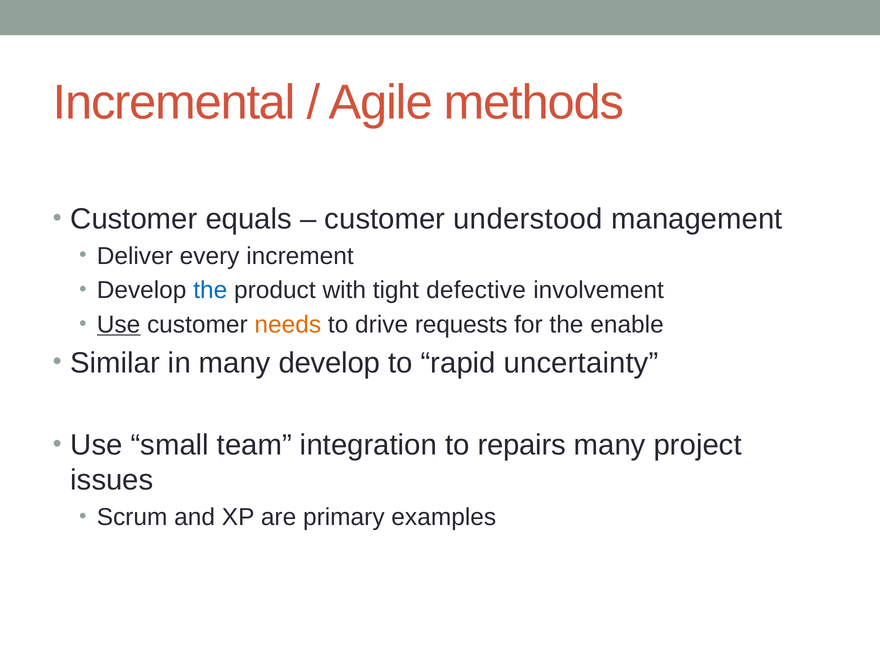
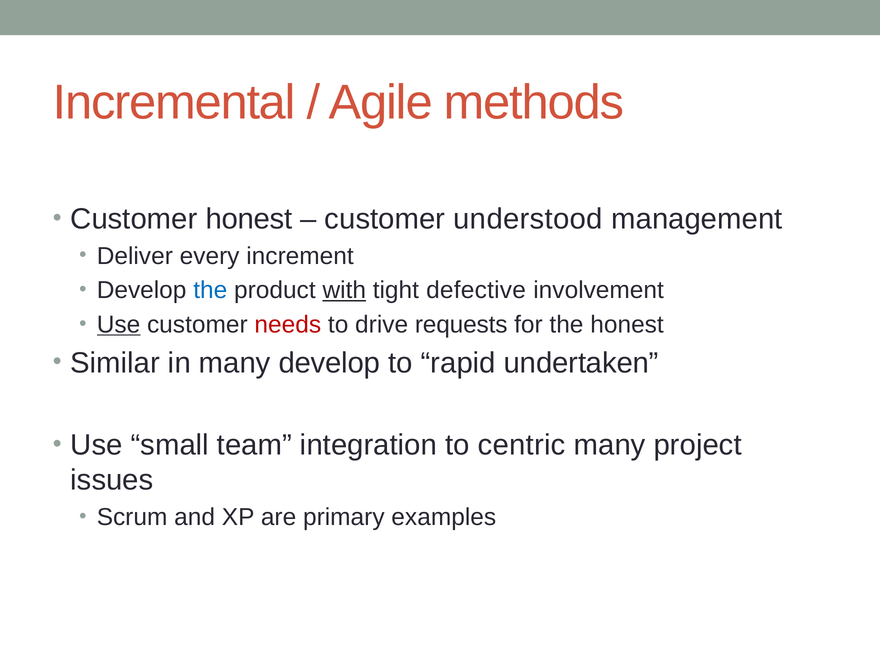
Customer equals: equals -> honest (249, 219)
with underline: none -> present (344, 290)
needs colour: orange -> red (288, 324)
the enable: enable -> honest (627, 324)
uncertainty: uncertainty -> undertaken (581, 363)
repairs: repairs -> centric (522, 445)
